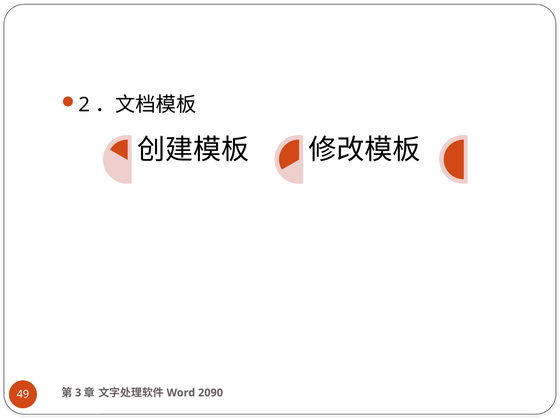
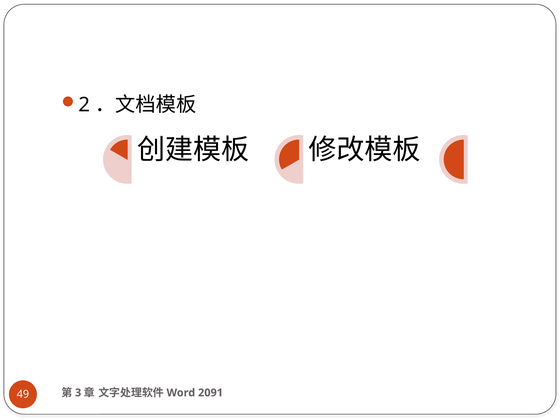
2090: 2090 -> 2091 (211, 393)
